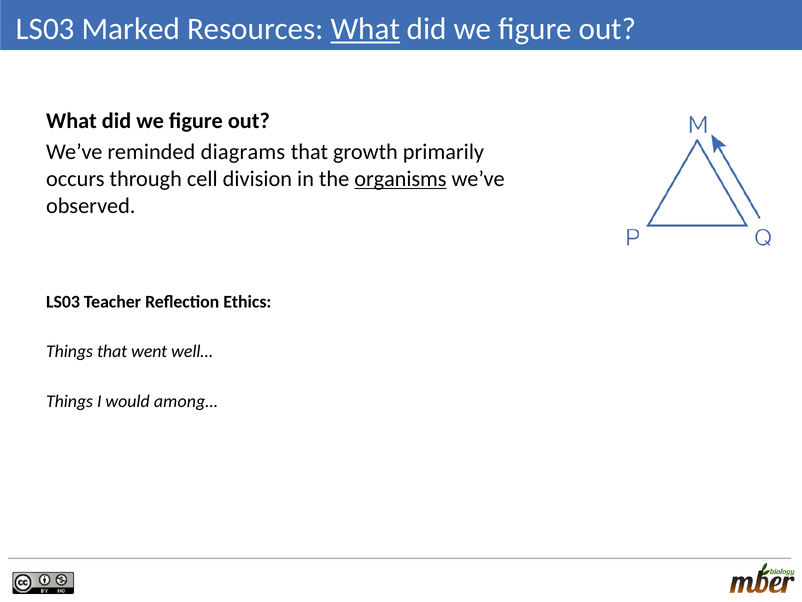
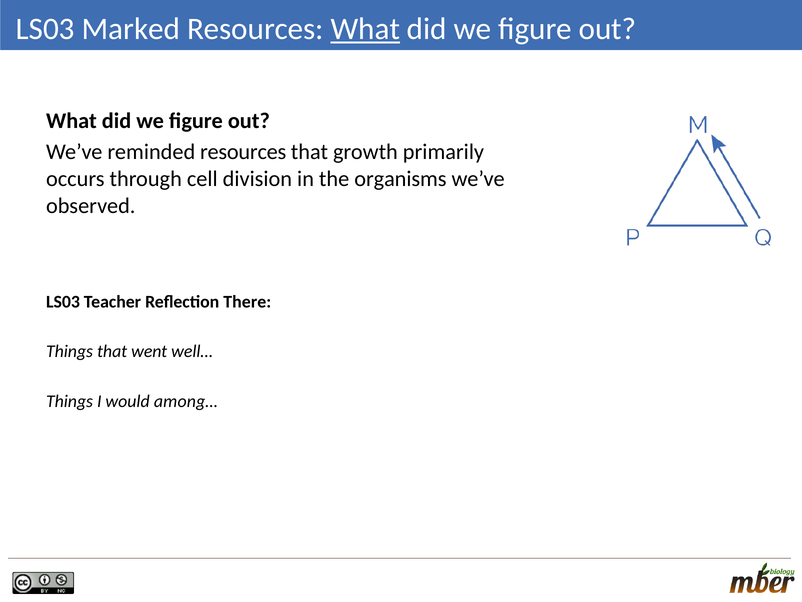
reminded diagrams: diagrams -> resources (243, 152)
organisms underline: present -> none (400, 179)
Ethics: Ethics -> There (247, 301)
